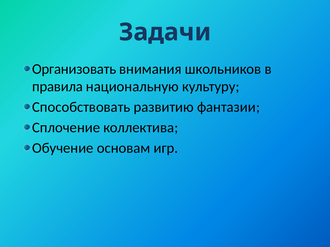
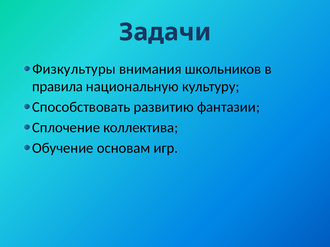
Организовать: Организовать -> Физкультуры (74, 69)
